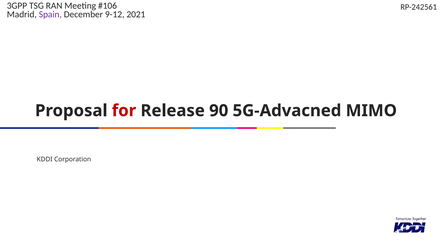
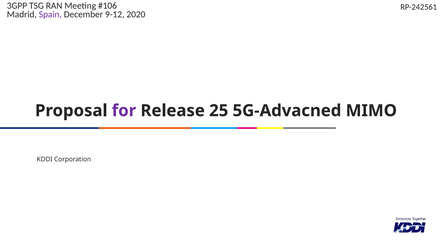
2021: 2021 -> 2020 (136, 14)
for colour: red -> purple (124, 111)
90: 90 -> 25 (219, 111)
